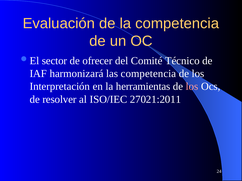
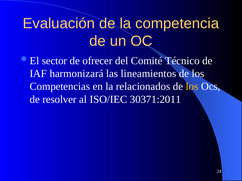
las competencia: competencia -> lineamientos (148, 74)
Interpretación: Interpretación -> Competencias (60, 87)
herramientas: herramientas -> relacionados (143, 87)
los colour: pink -> yellow (192, 87)
27021:2011: 27021:2011 -> 30371:2011 (155, 100)
